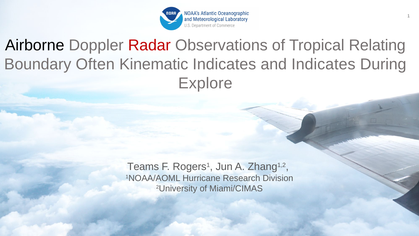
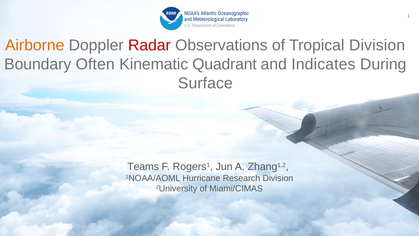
Airborne colour: black -> orange (35, 45)
Tropical Relating: Relating -> Division (377, 45)
Kinematic Indicates: Indicates -> Quadrant (225, 64)
Explore: Explore -> Surface (205, 83)
